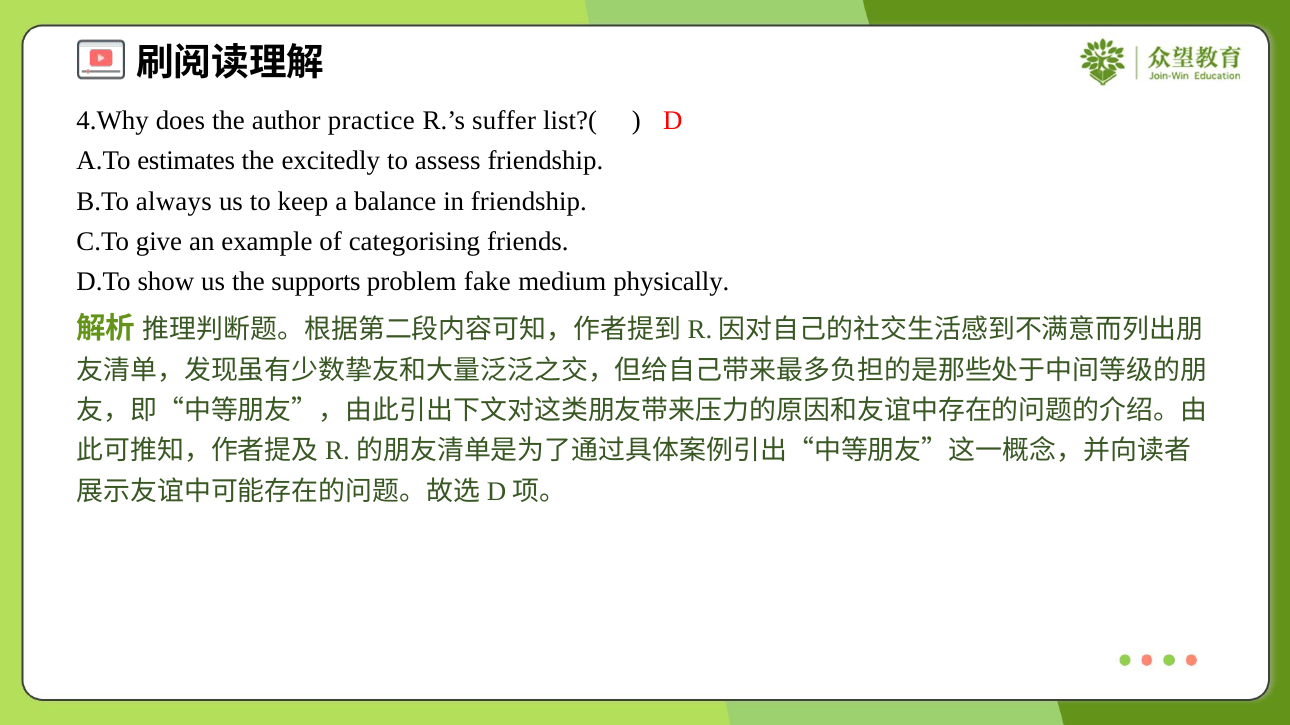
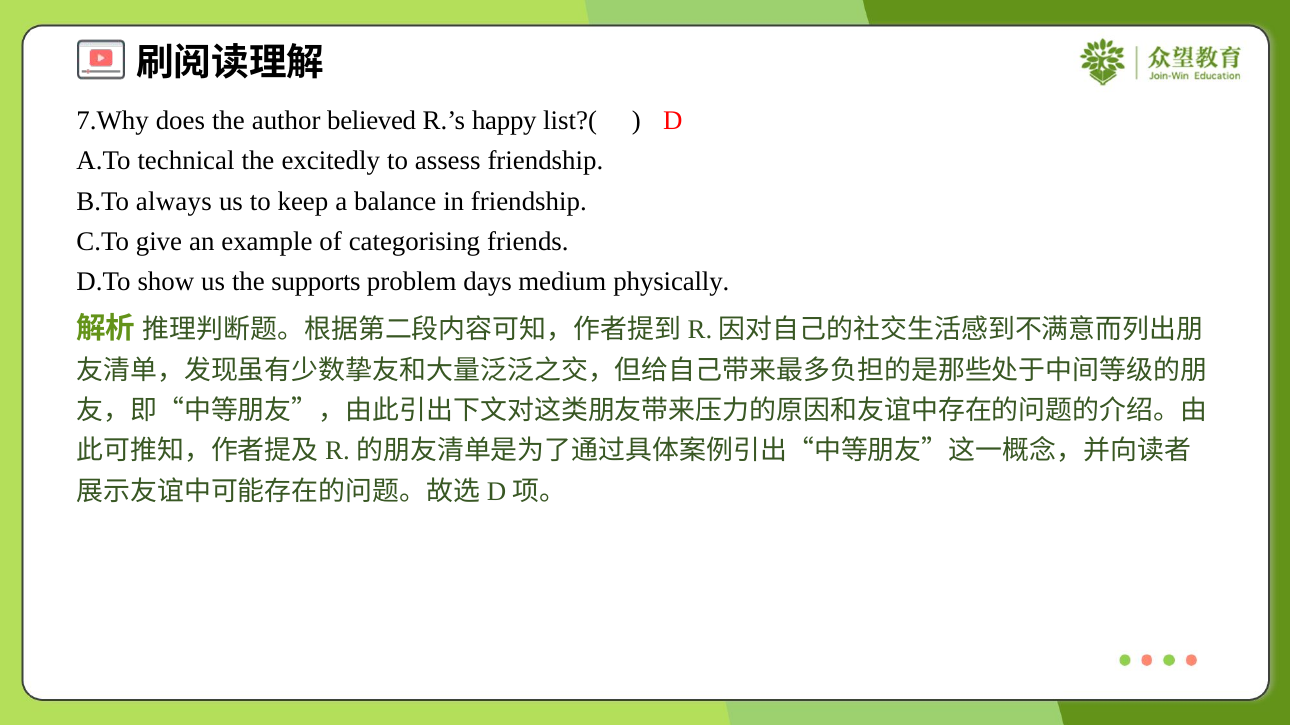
4.Why: 4.Why -> 7.Why (113, 121)
practice: practice -> believed (372, 121)
suffer: suffer -> happy (504, 121)
estimates: estimates -> technical (186, 161)
fake: fake -> days (488, 282)
